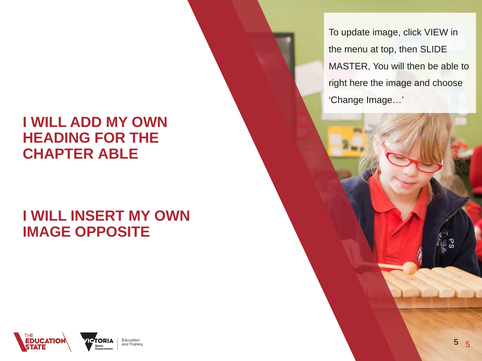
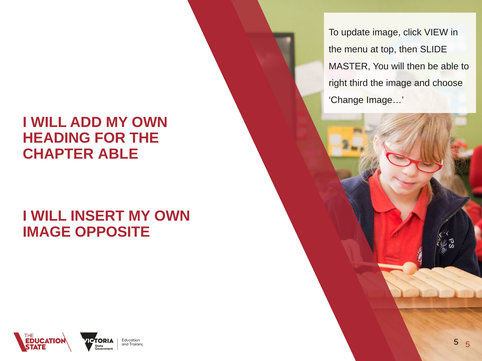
here: here -> third (359, 83)
